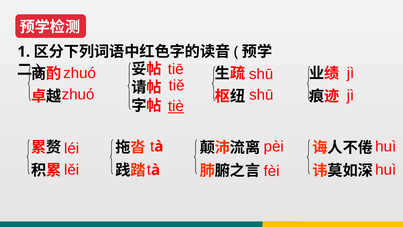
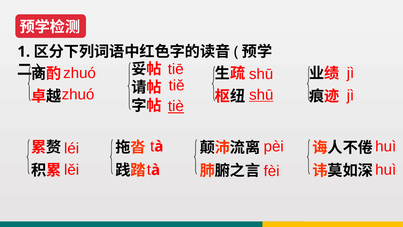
shū underline: none -> present (261, 95)
